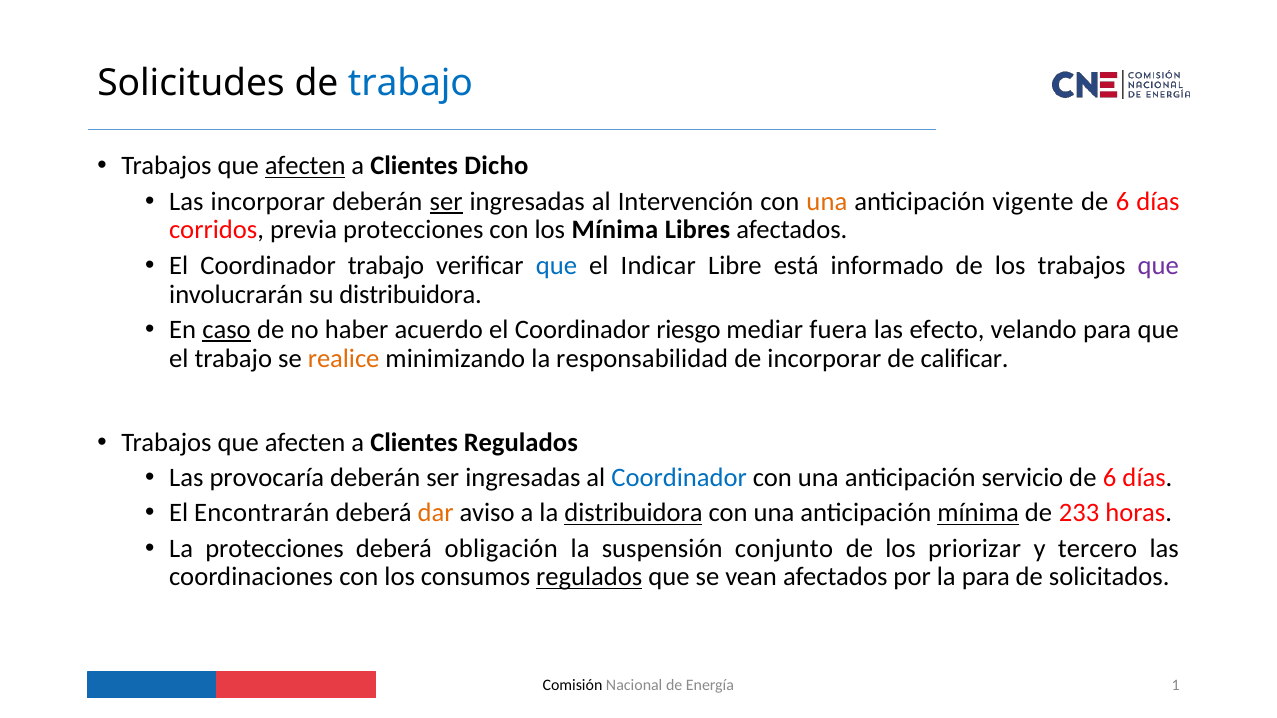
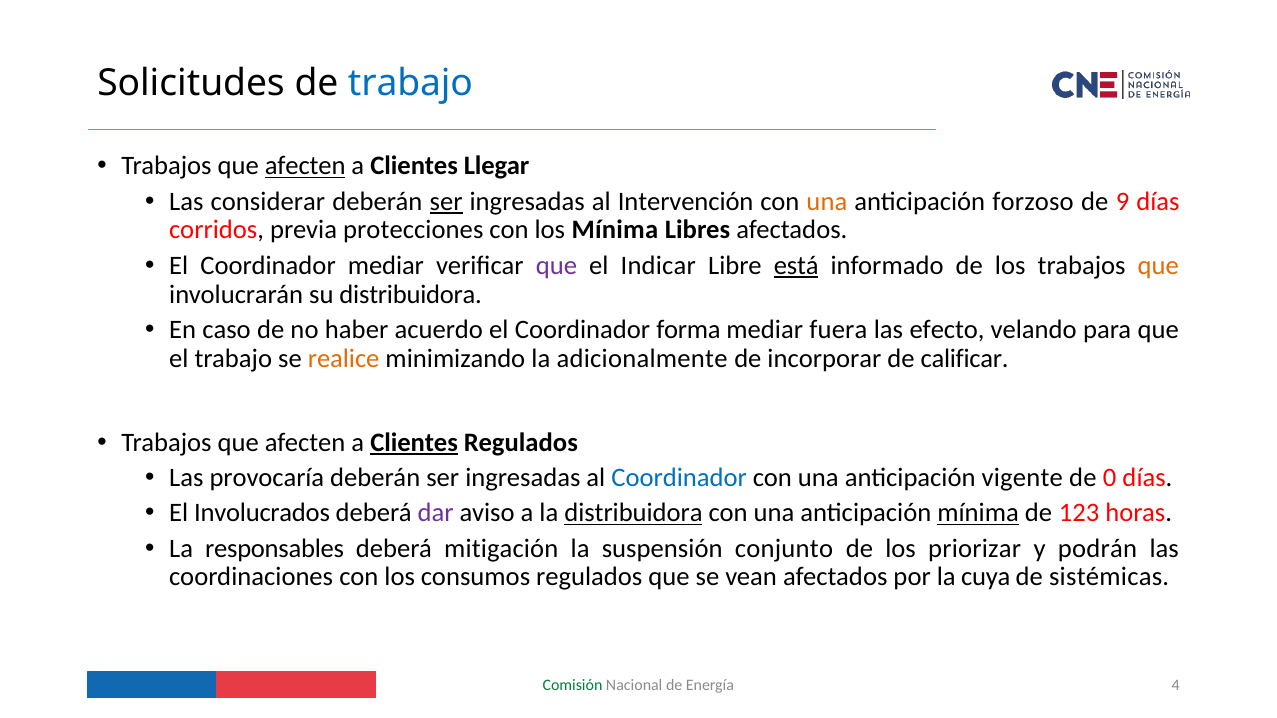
Dicho: Dicho -> Llegar (497, 166)
Las incorporar: incorporar -> considerar (268, 202)
vigente: vigente -> forzoso (1033, 202)
6: 6 -> 9 (1123, 202)
Coordinador trabajo: trabajo -> mediar (386, 266)
que colour: blue -> purple (556, 266)
está underline: none -> present (796, 266)
que colour: purple -> orange (1158, 266)
caso underline: present -> none (227, 330)
riesgo: riesgo -> forma (688, 330)
responsabilidad: responsabilidad -> adicionalmente (642, 359)
Clientes underline: none -> present (414, 443)
servicio: servicio -> vigente (1022, 478)
6: 6 -> 0 (1110, 478)
Encontrarán: Encontrarán -> Involucrados (262, 513)
dar colour: orange -> purple (436, 513)
233: 233 -> 123 (1079, 513)
La protecciones: protecciones -> responsables (275, 549)
obligación: obligación -> mitigación (501, 549)
tercero: tercero -> podrán (1098, 549)
regulados underline: present -> none (589, 577)
la para: para -> cuya (986, 577)
solicitados: solicitados -> sistémicas (1109, 577)
Comisión colour: black -> green (572, 686)
1: 1 -> 4 (1176, 686)
